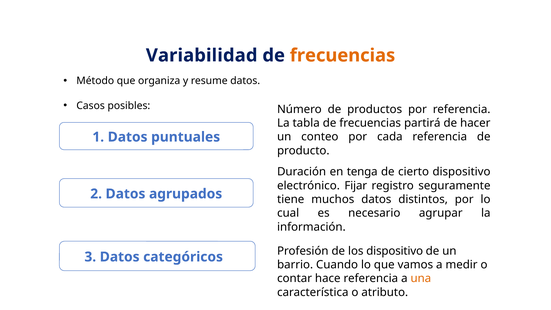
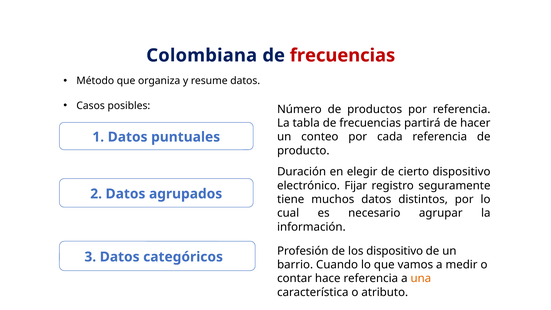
Variabilidad: Variabilidad -> Colombiana (202, 55)
frecuencias colour: orange -> red (342, 55)
tenga: tenga -> elegir (362, 172)
